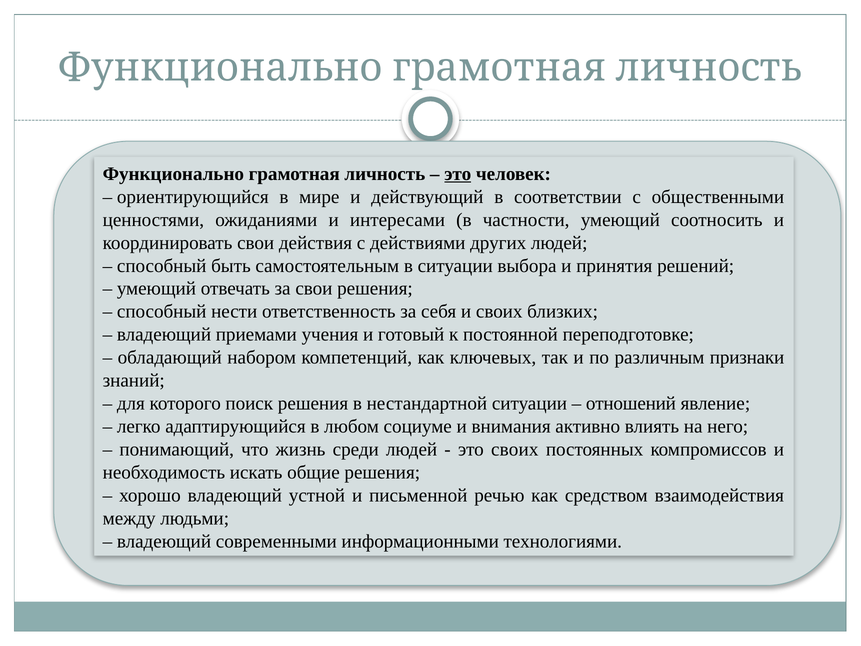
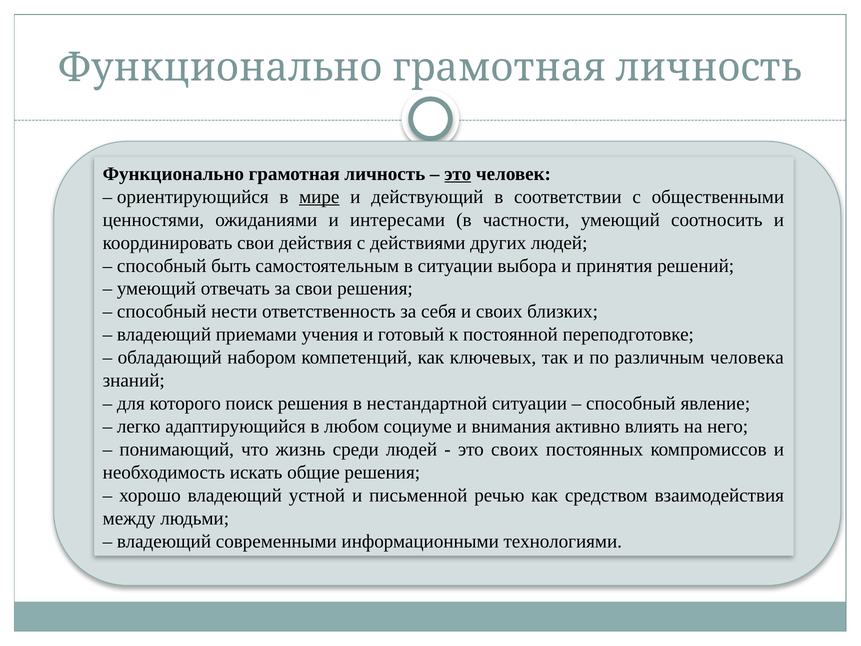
мире underline: none -> present (319, 197)
признаки: признаки -> человека (747, 357)
отношений: отношений -> способный (631, 403)
